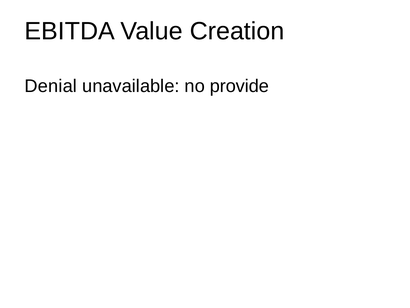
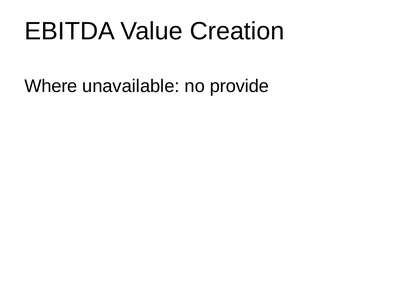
Denial: Denial -> Where (51, 86)
